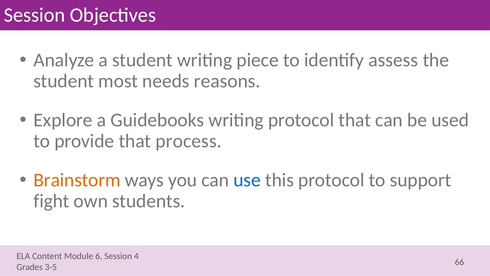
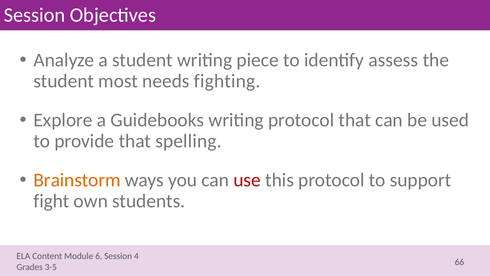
reasons: reasons -> fighting (227, 81)
process: process -> spelling (189, 141)
use colour: blue -> red (247, 180)
